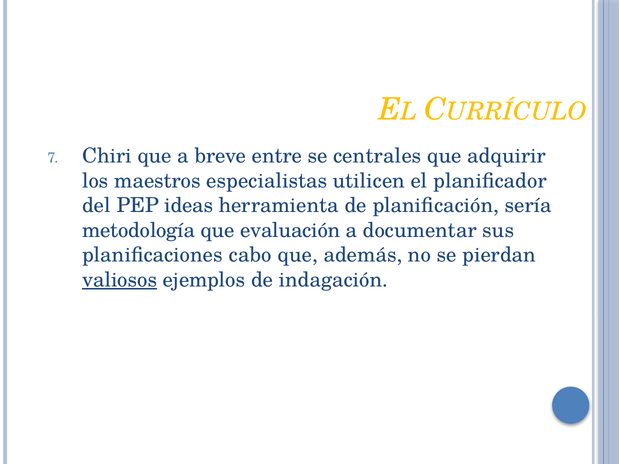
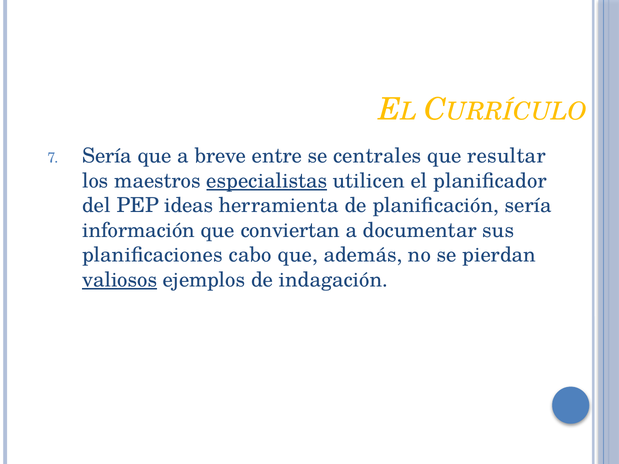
Chiri: Chiri -> Sería (107, 156)
adquirir: adquirir -> resultar (507, 156)
especialistas underline: none -> present (267, 181)
metodología: metodología -> información (139, 230)
evaluación: evaluación -> conviertan (290, 230)
